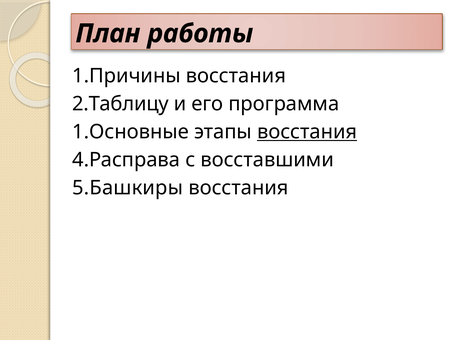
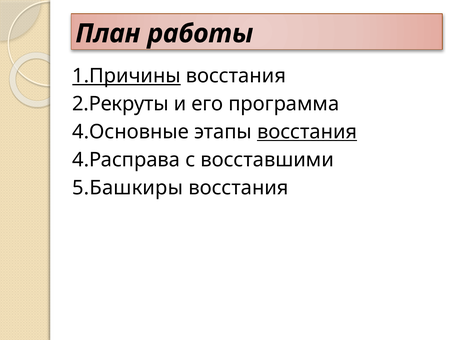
1.Причины underline: none -> present (126, 76)
2.Таблицу: 2.Таблицу -> 2.Рекруты (120, 104)
1.Основные: 1.Основные -> 4.Основные (131, 132)
